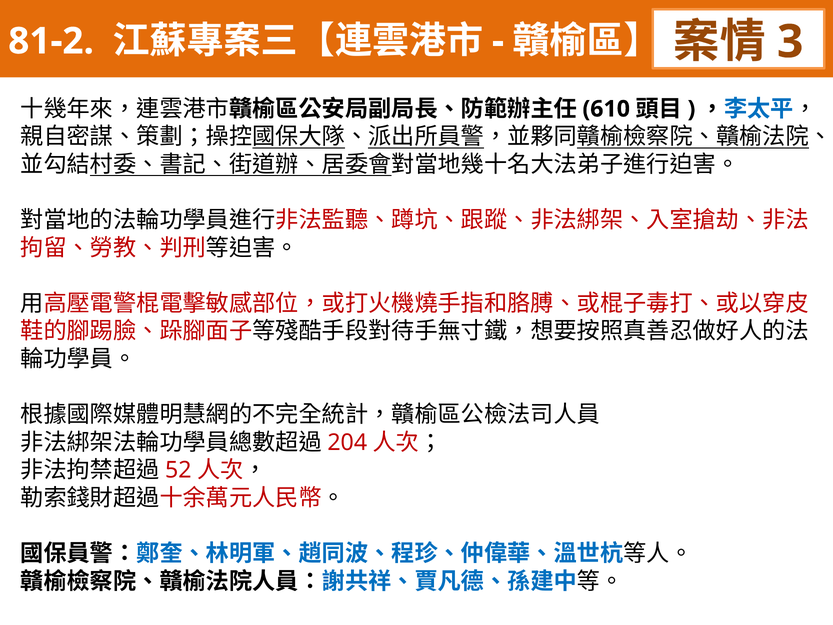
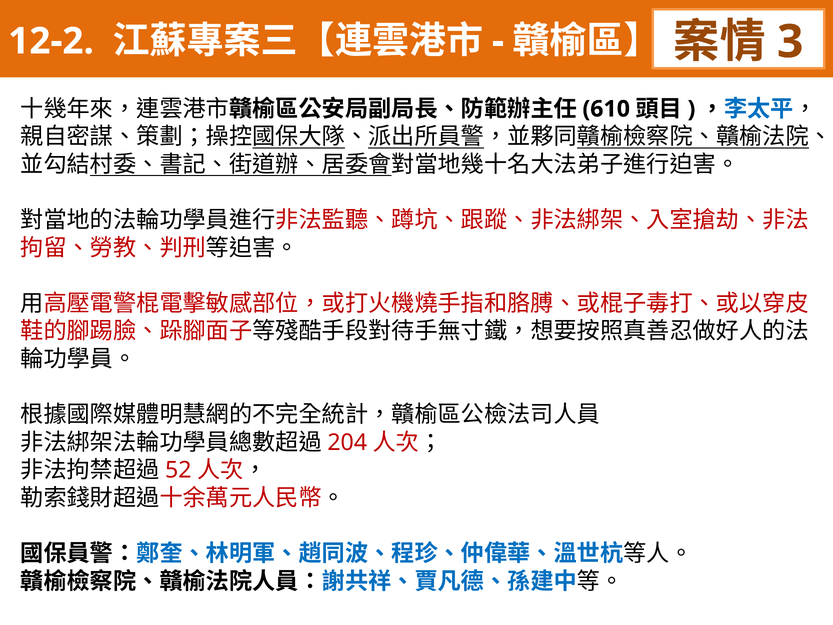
81-2: 81-2 -> 12-2 (51, 41)
